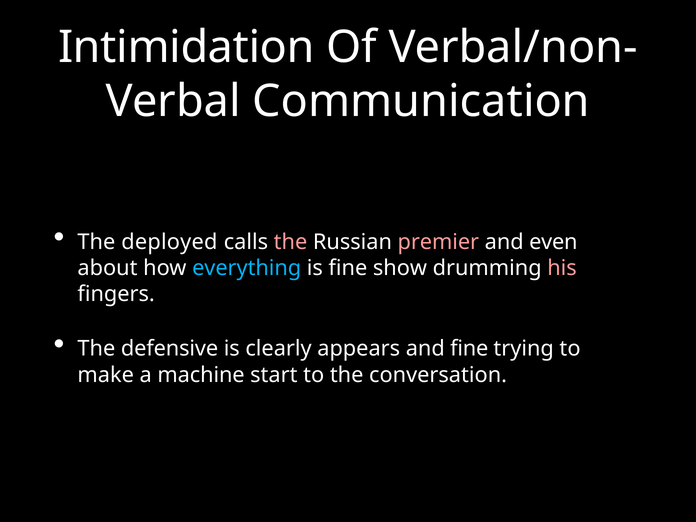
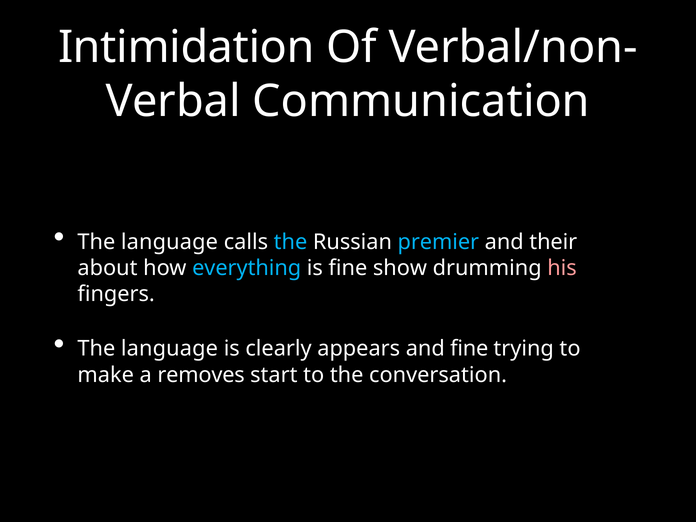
deployed: deployed -> language (169, 242)
the colour: pink -> light blue (291, 242)
premier colour: pink -> light blue (438, 242)
even: even -> their (553, 242)
defensive: defensive -> language (169, 349)
machine: machine -> removes (201, 375)
